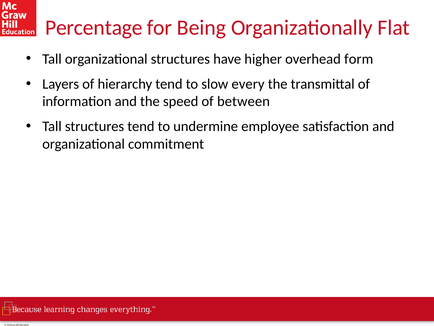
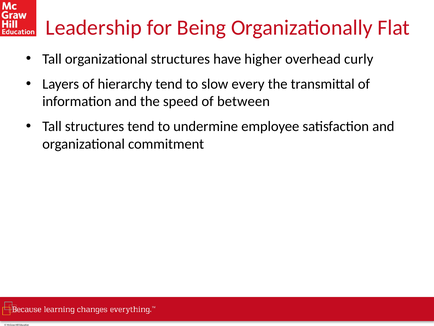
Percentage: Percentage -> Leadership (94, 28)
form: form -> curly (359, 59)
